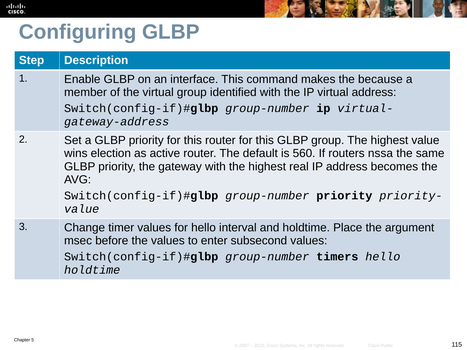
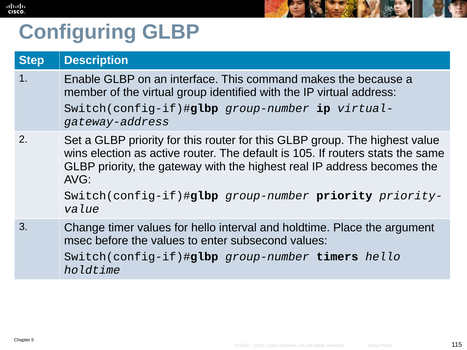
560: 560 -> 105 (304, 154)
nssa: nssa -> stats (380, 154)
